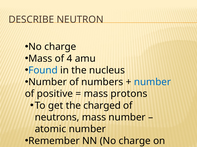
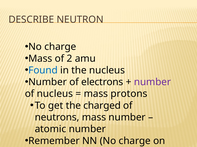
4: 4 -> 2 (69, 59)
numbers: numbers -> electrons (102, 82)
number colour: blue -> purple (152, 82)
of positive: positive -> nucleus (55, 94)
